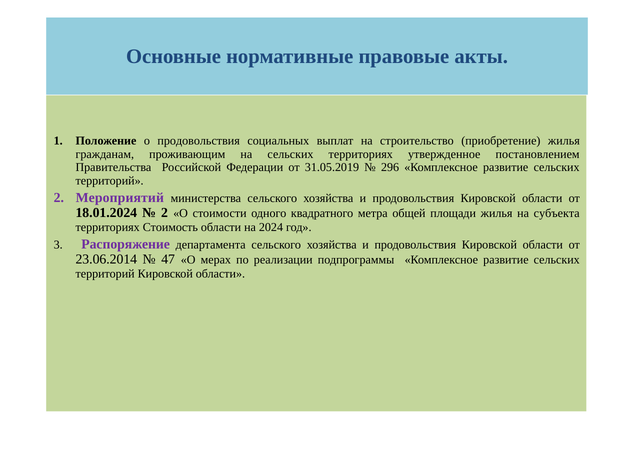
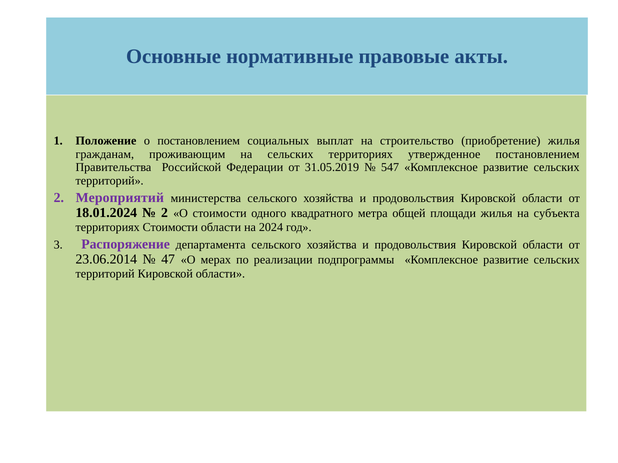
о продовольствия: продовольствия -> постановлением (199, 141)
296: 296 -> 547 (390, 168)
территориях Стоимость: Стоимость -> Стоимости (170, 227)
